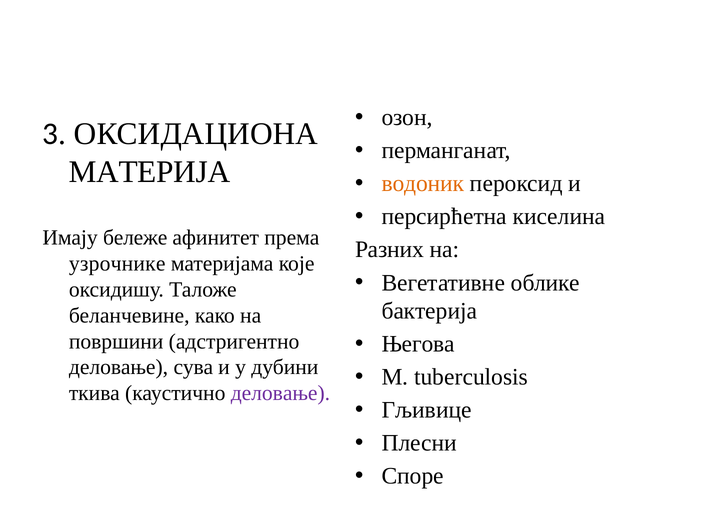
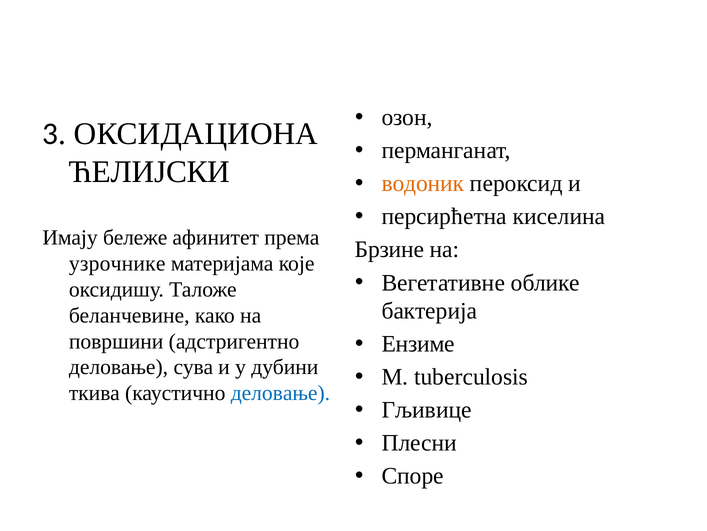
МАТЕРИЈА: МАТЕРИЈА -> ЋЕЛИЈСКИ (150, 172)
Разних: Разних -> Брзине (389, 249)
Његова: Његова -> Ензиме (418, 344)
деловање colour: purple -> blue (280, 393)
